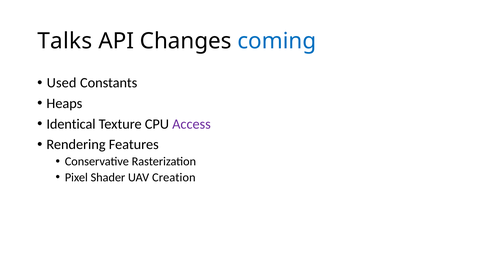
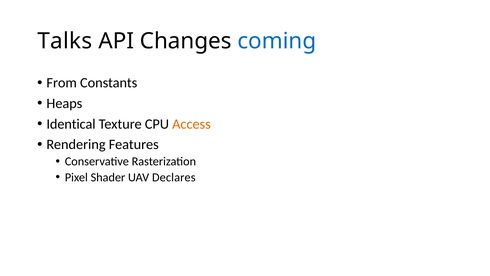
Used: Used -> From (62, 83)
Access colour: purple -> orange (192, 124)
Creation: Creation -> Declares (174, 177)
